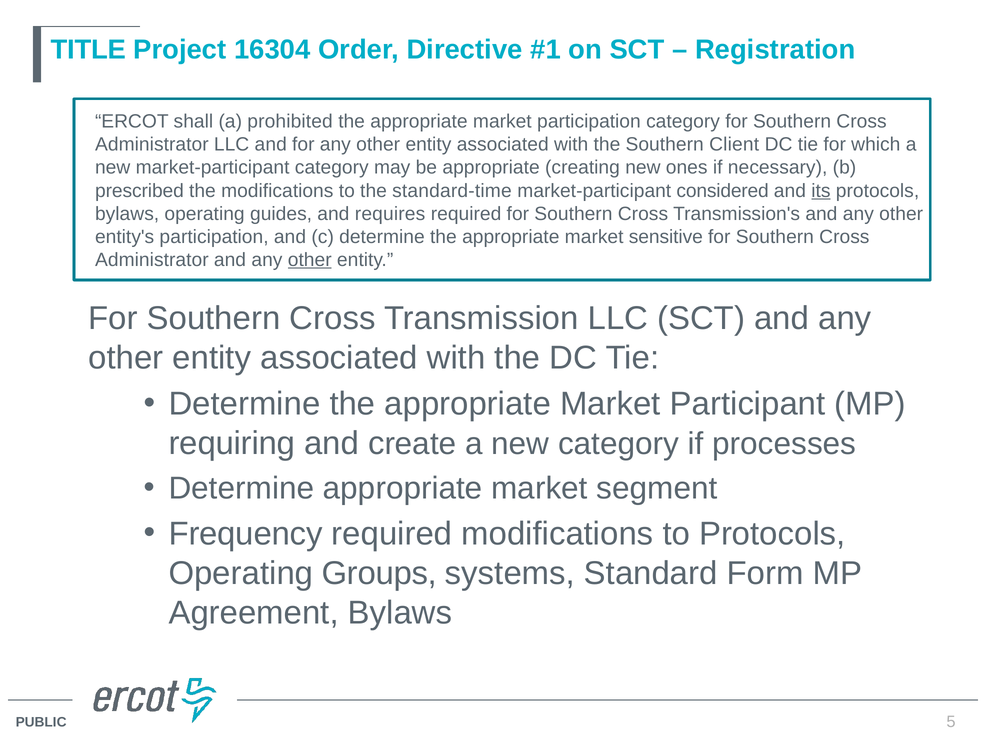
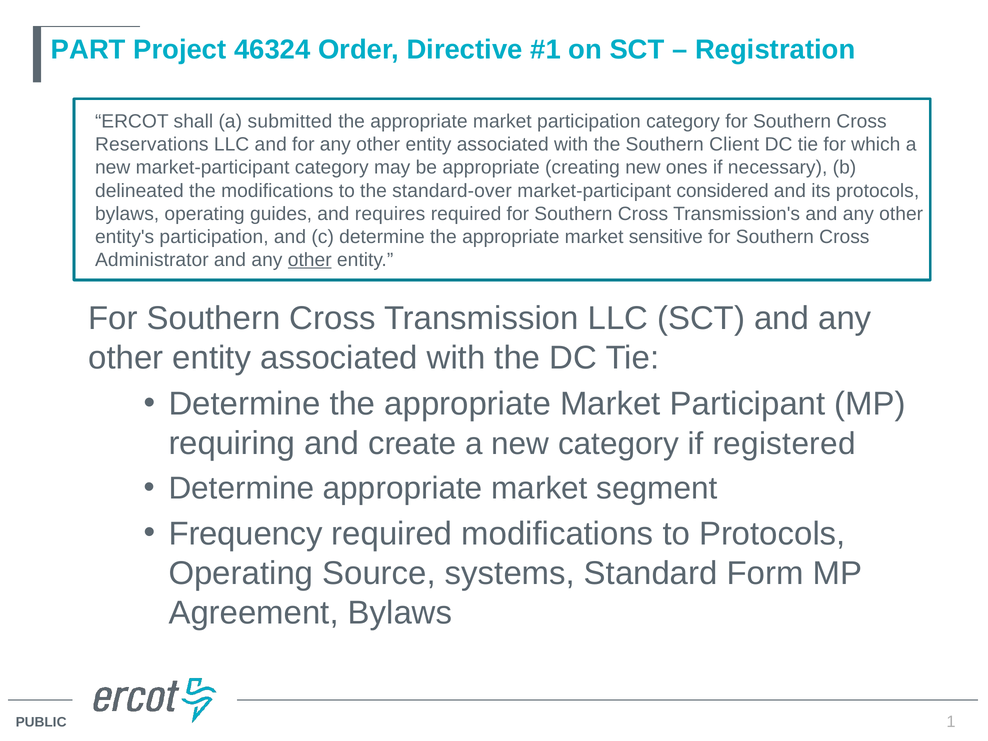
TITLE: TITLE -> PART (88, 50)
16304: 16304 -> 46324 (272, 50)
prohibited: prohibited -> submitted (290, 121)
Administrator: Administrator -> Reservations (152, 145)
prescribed: prescribed -> delineated (139, 191)
standard-time: standard-time -> standard-over (452, 191)
its underline: present -> none (821, 191)
processes: processes -> registered (784, 444)
Groups: Groups -> Source (379, 573)
5: 5 -> 1 (951, 722)
